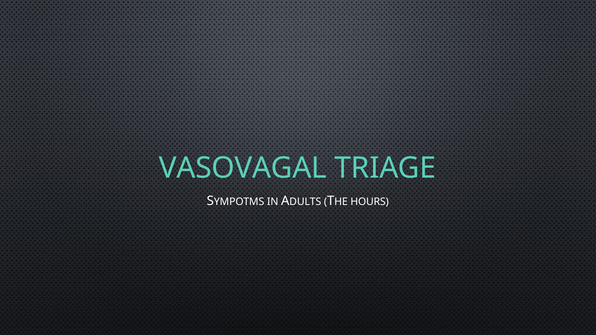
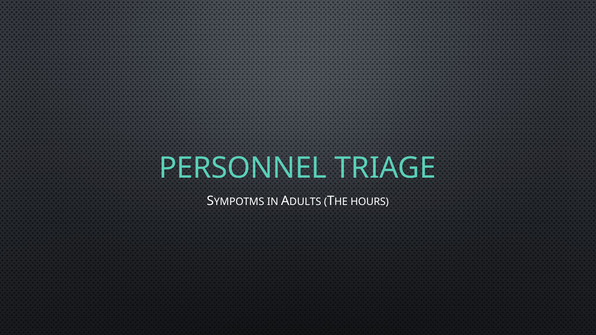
VASOVAGAL: VASOVAGAL -> PERSONNEL (243, 168)
